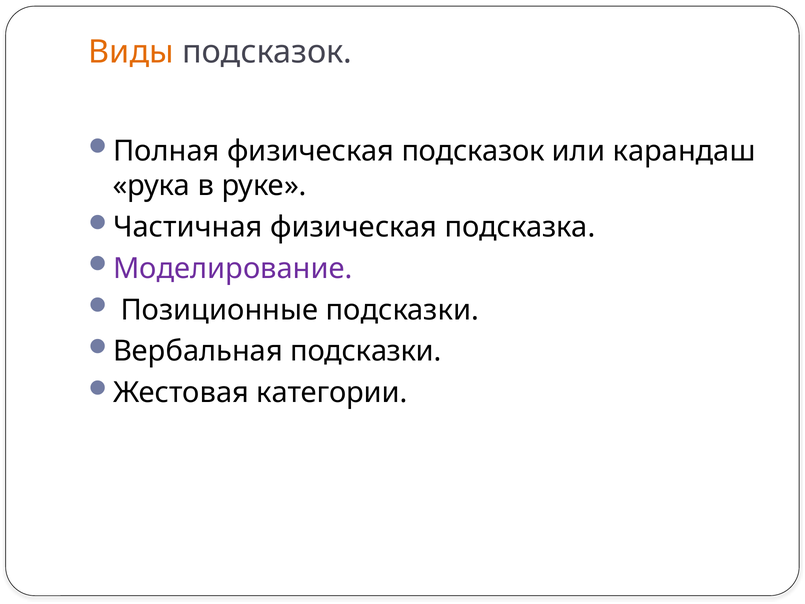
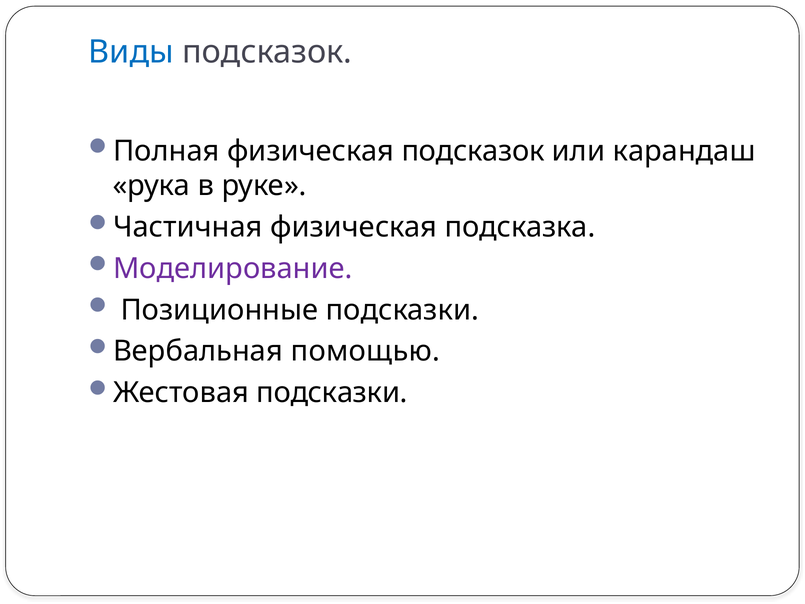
Виды colour: orange -> blue (131, 52)
Вербальная подсказки: подсказки -> помощью (366, 351)
Жестовая категории: категории -> подсказки (332, 393)
